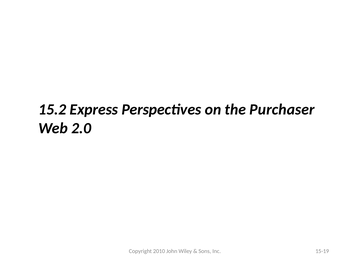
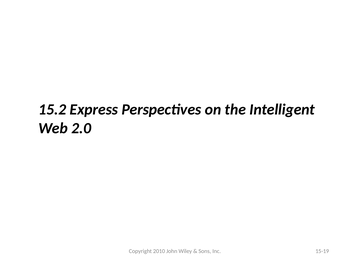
Purchaser: Purchaser -> Intelligent (282, 109)
